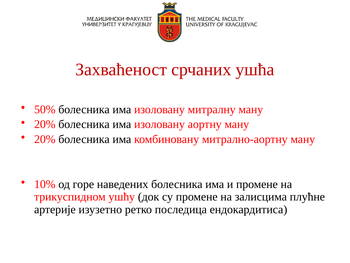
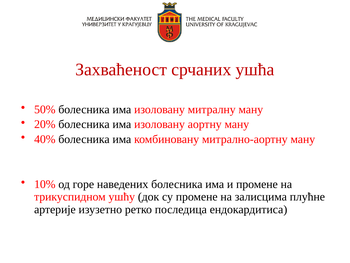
20%: 20% -> 40% (45, 139)
